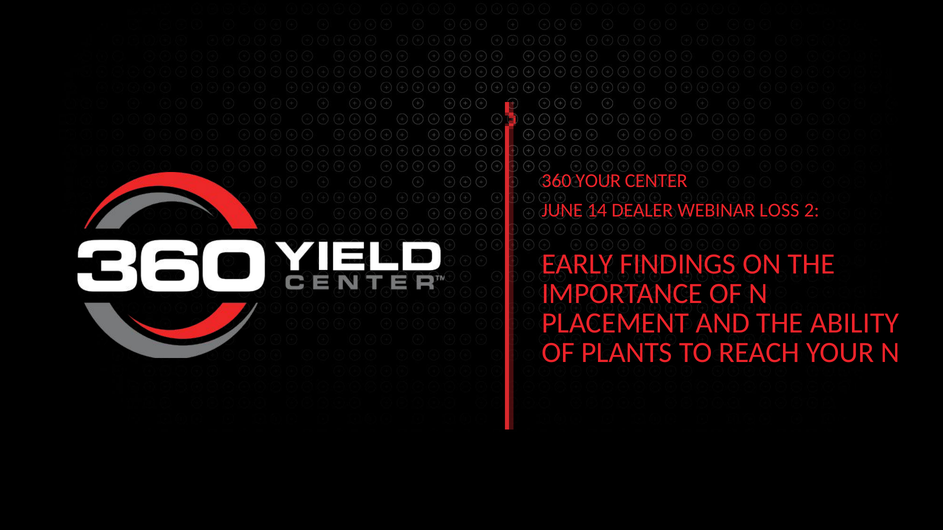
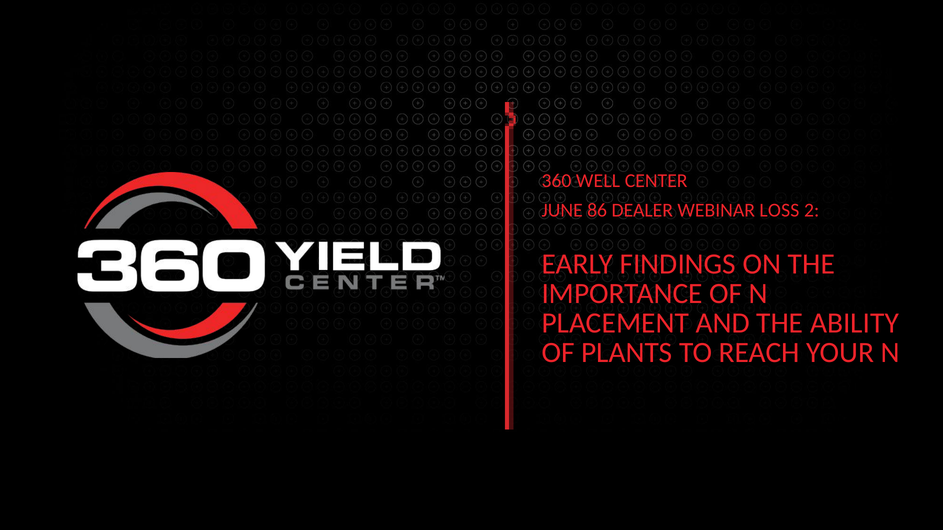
360 YOUR: YOUR -> WELL (598, 181)
14: 14 -> 86 (597, 211)
